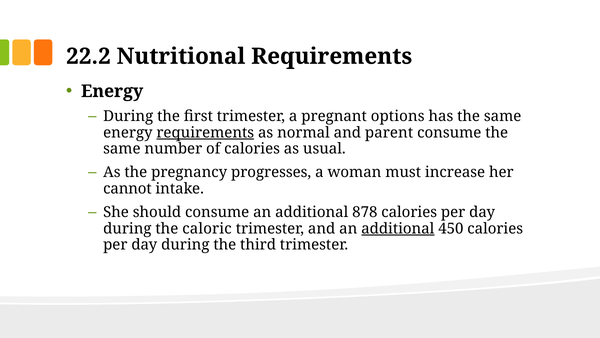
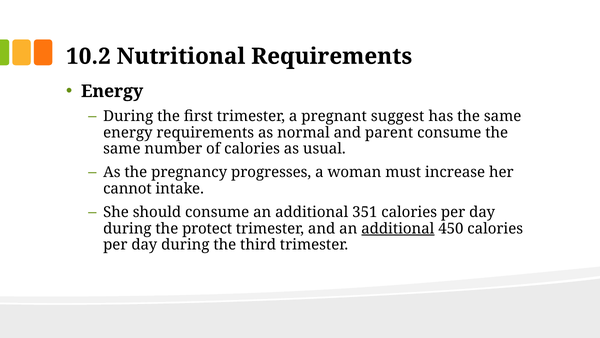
22.2: 22.2 -> 10.2 (88, 56)
options: options -> suggest (398, 116)
requirements underline: present -> none (205, 132)
878: 878 -> 351 (365, 212)
caloric: caloric -> protect (207, 228)
